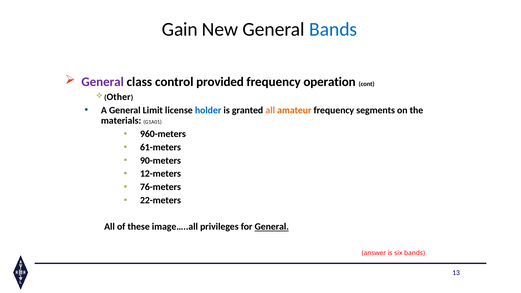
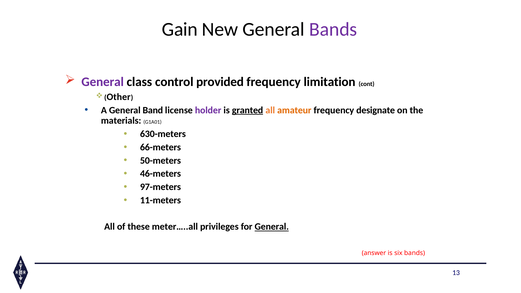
Bands colour: blue -> purple (333, 29)
operation: operation -> limitation (330, 82)
Limit: Limit -> Band (153, 110)
holder colour: blue -> purple (208, 110)
granted underline: none -> present (248, 110)
segments: segments -> designate (376, 110)
960-meters: 960-meters -> 630-meters (163, 134)
61-meters: 61-meters -> 66-meters (160, 147)
90-meters: 90-meters -> 50-meters (160, 161)
12-meters: 12-meters -> 46-meters (160, 174)
76-meters: 76-meters -> 97-meters (160, 187)
22-meters: 22-meters -> 11-meters (160, 200)
image…..all: image…..all -> meter…..all (175, 227)
